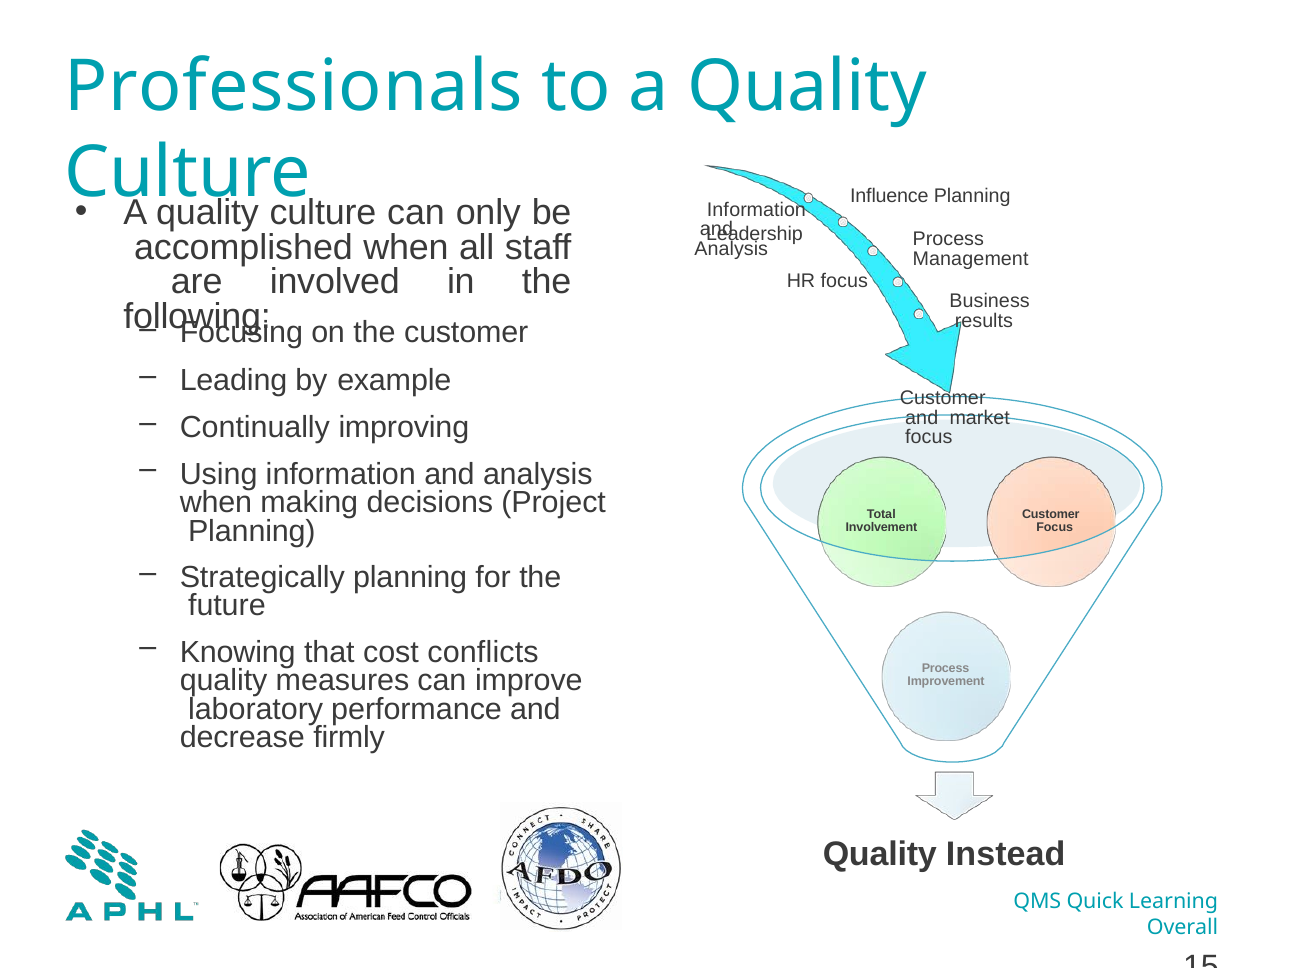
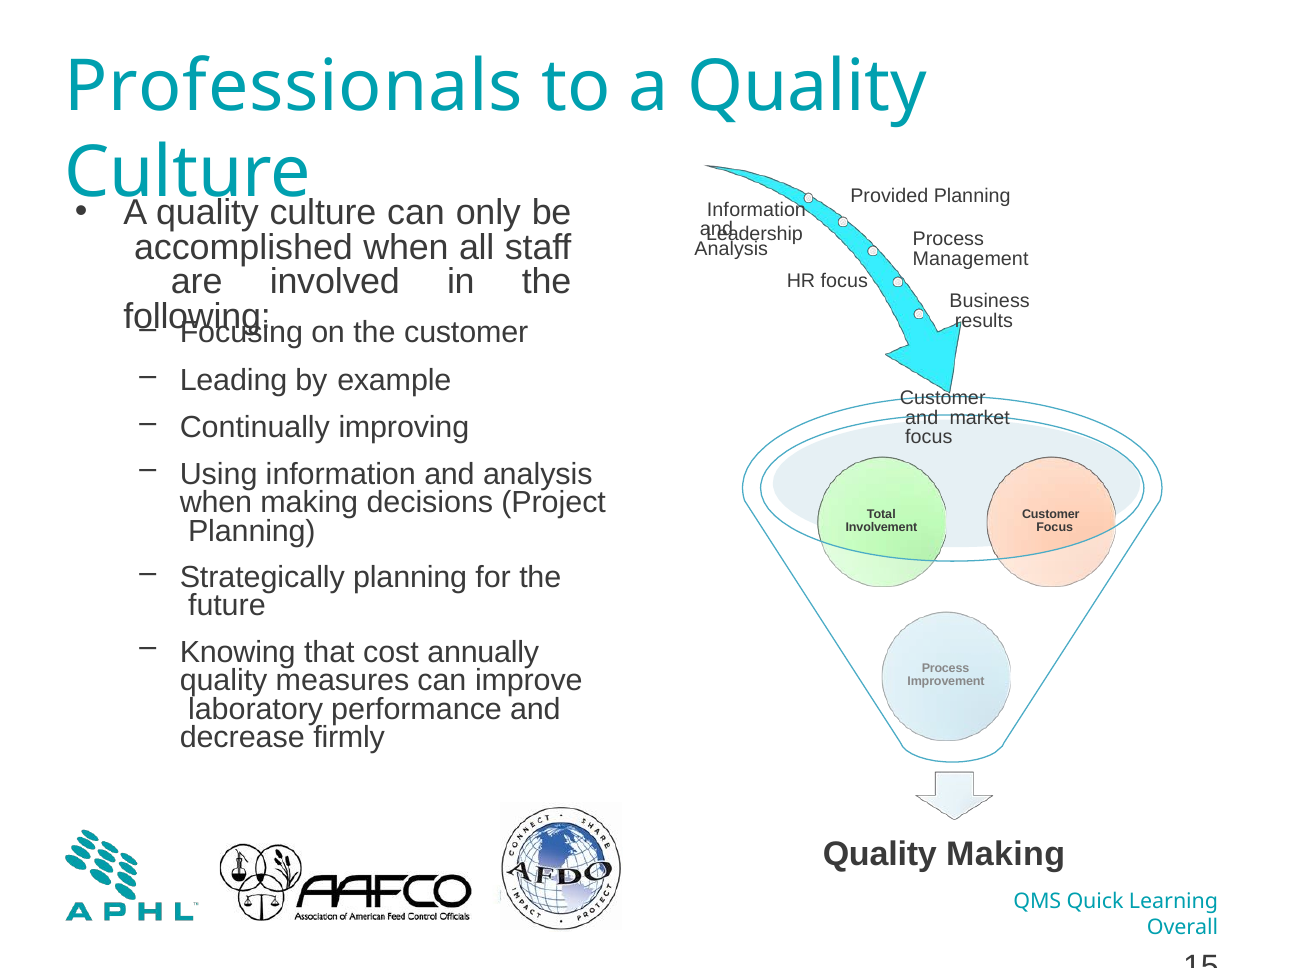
Influence: Influence -> Provided (889, 196)
conflicts: conflicts -> annually (483, 652)
Quality Instead: Instead -> Making (1006, 854)
